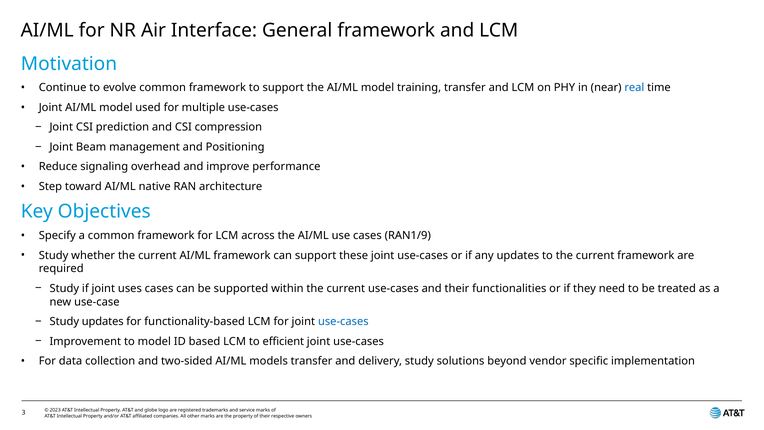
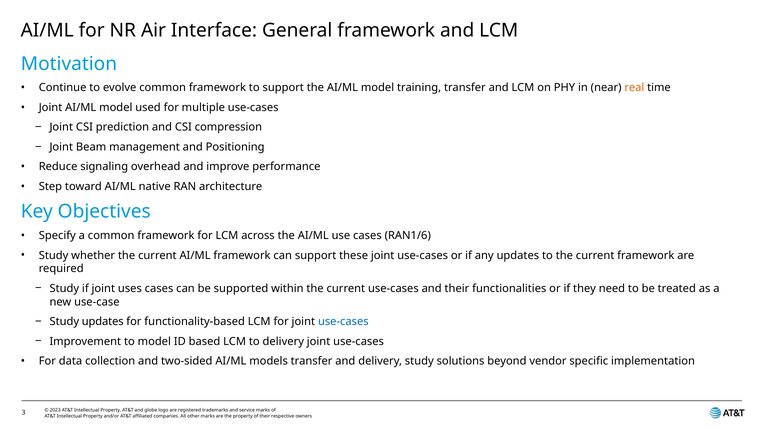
real colour: blue -> orange (634, 88)
RAN1/9: RAN1/9 -> RAN1/6 (408, 235)
to efficient: efficient -> delivery (283, 341)
